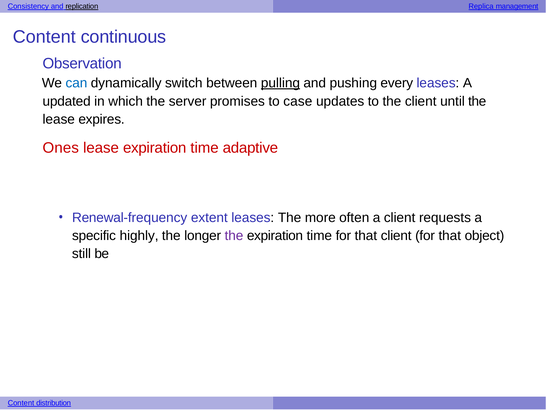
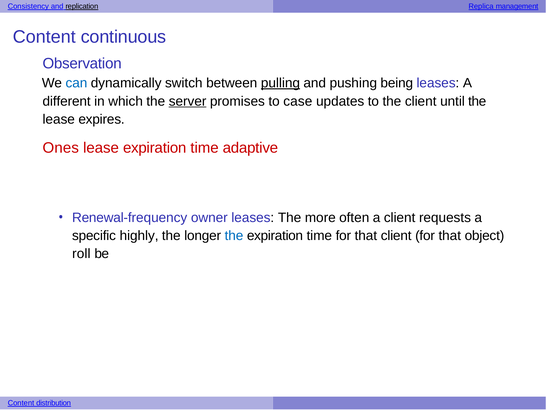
every: every -> being (397, 83)
updated: updated -> different (67, 101)
server underline: none -> present (188, 101)
extent: extent -> owner (209, 217)
the colour: purple -> blue (234, 236)
still: still -> roll (81, 254)
